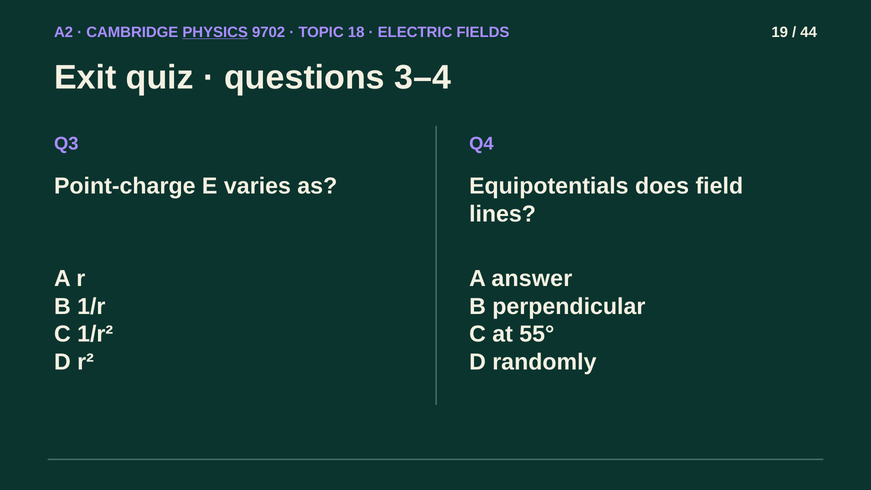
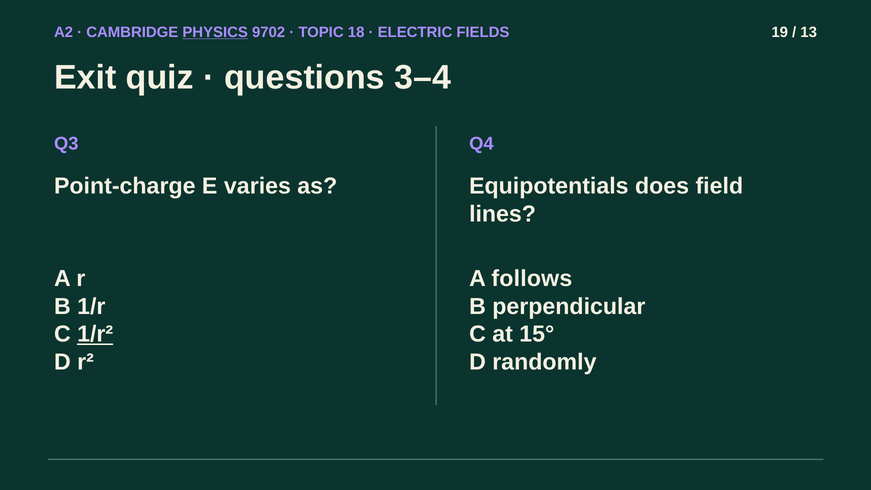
44: 44 -> 13 (809, 32)
answer: answer -> follows (532, 279)
1/r² underline: none -> present (95, 334)
55°: 55° -> 15° (537, 334)
